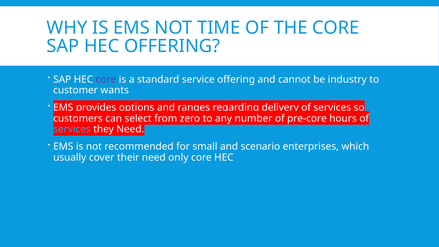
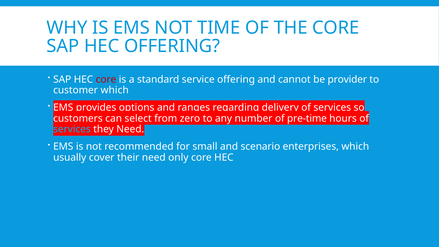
core colour: purple -> red (106, 79)
industry: industry -> provider (347, 79)
customer wants: wants -> which (115, 90)
pre-core: pre-core -> pre-time (307, 118)
